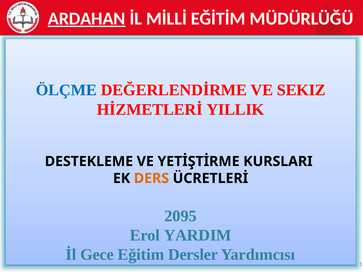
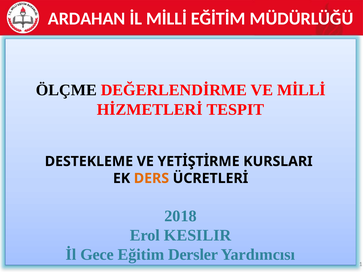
ARDAHAN underline: present -> none (87, 19)
ÖLÇME colour: blue -> black (66, 90)
VE SEKIZ: SEKIZ -> MİLLİ (301, 90)
YILLIK: YILLIK -> TESPIT (235, 110)
2095: 2095 -> 2018 (181, 216)
YARDIM: YARDIM -> KESILIR (198, 235)
